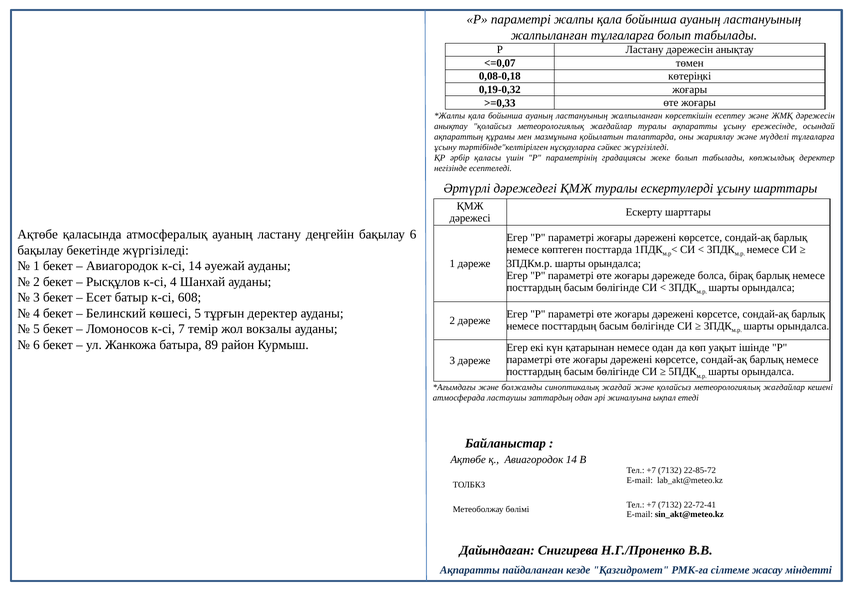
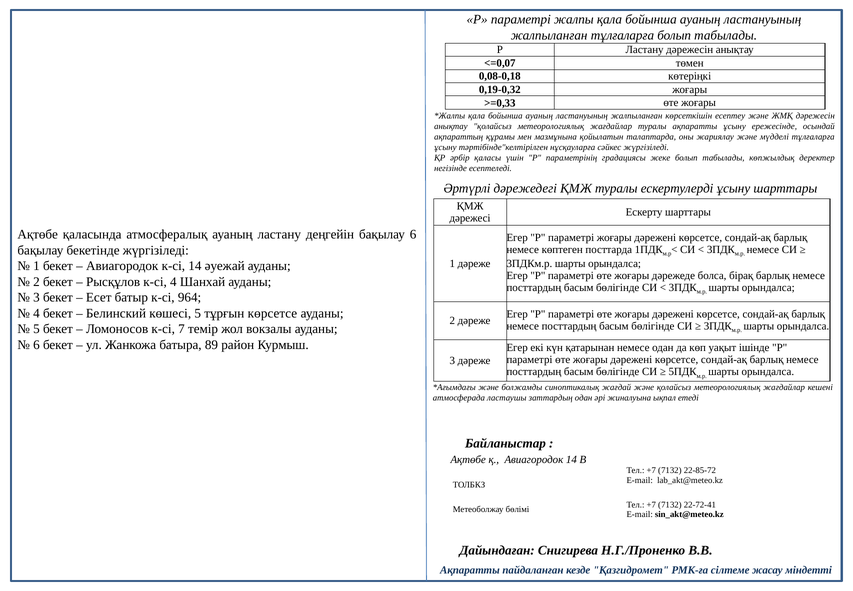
608: 608 -> 964 (190, 297)
тұрғын деректер: деректер -> көрсетсе (272, 313)
